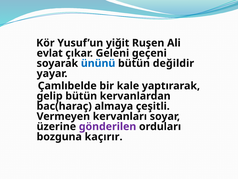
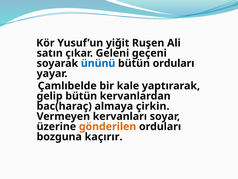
evlat: evlat -> satın (50, 53)
bütün değildir: değildir -> orduları (174, 63)
çeşitli: çeşitli -> çirkin (153, 106)
gönderilen colour: purple -> orange (108, 126)
